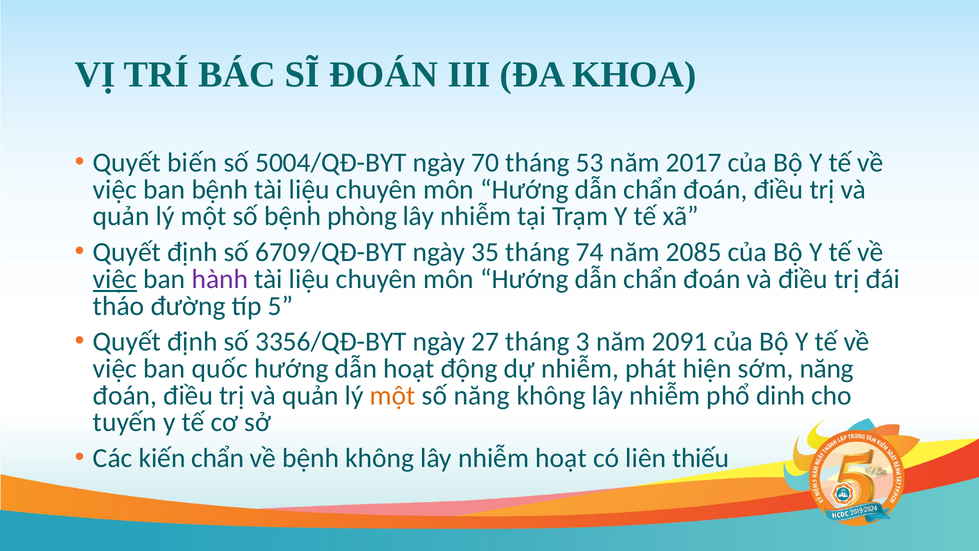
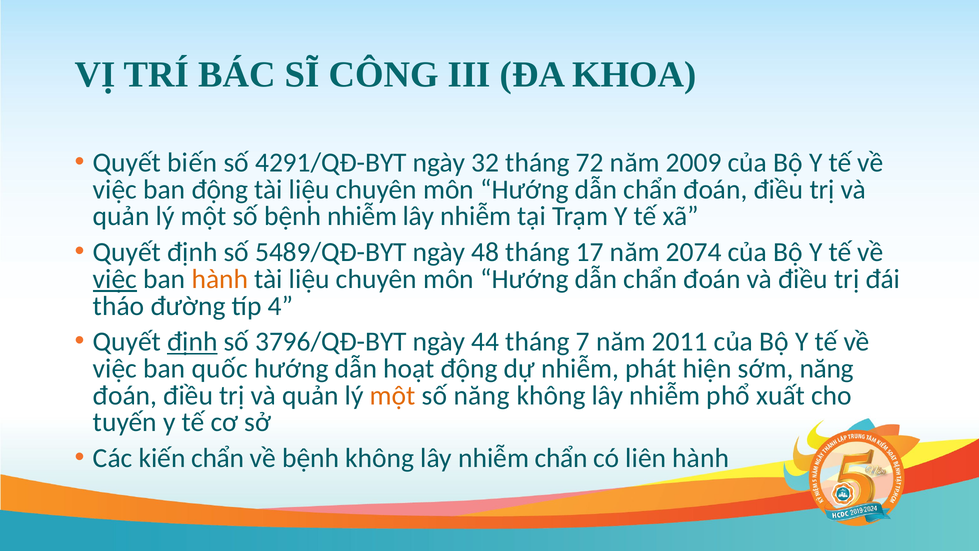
SĨ ĐOÁN: ĐOÁN -> CÔNG (384, 75)
5004/QĐ-BYT: 5004/QĐ-BYT -> 4291/QĐ-BYT (331, 163)
70: 70 -> 32 (485, 163)
53: 53 -> 72 (590, 163)
2017: 2017 -> 2009 (694, 163)
ban bệnh: bệnh -> động (220, 189)
bệnh phòng: phòng -> nhiễm (362, 216)
6709/QĐ-BYT: 6709/QĐ-BYT -> 5489/QĐ-BYT (331, 252)
35: 35 -> 48 (485, 252)
74: 74 -> 17 (590, 252)
2085: 2085 -> 2074 (694, 252)
hành colour: purple -> orange (220, 279)
5: 5 -> 4 (281, 306)
định underline: none -> present (192, 342)
3356/QĐ-BYT: 3356/QĐ-BYT -> 3796/QĐ-BYT (331, 342)
27: 27 -> 44 (485, 342)
3: 3 -> 7 (583, 342)
2091: 2091 -> 2011 (680, 342)
dinh: dinh -> xuất (781, 395)
nhiễm hoạt: hoạt -> chẩn (561, 458)
liên thiếu: thiếu -> hành (701, 458)
